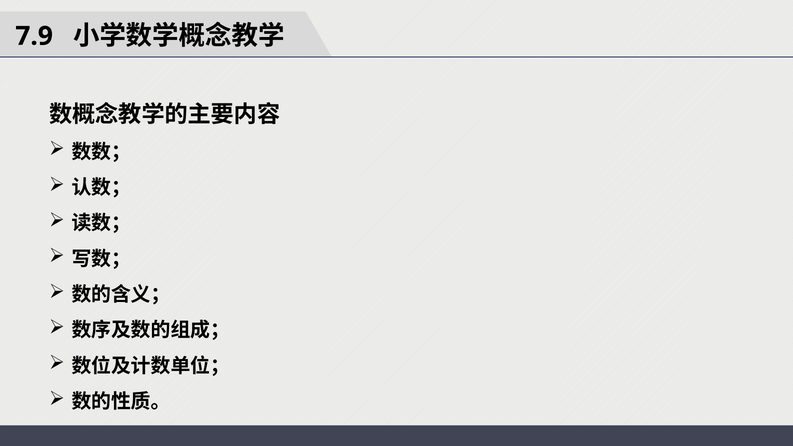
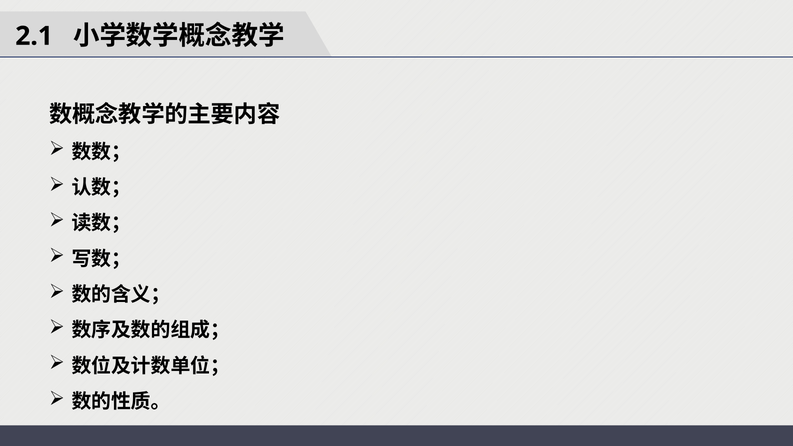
7.9: 7.9 -> 2.1 (34, 36)
